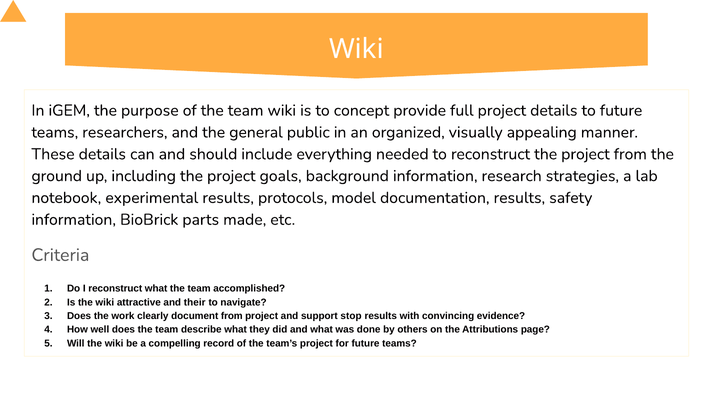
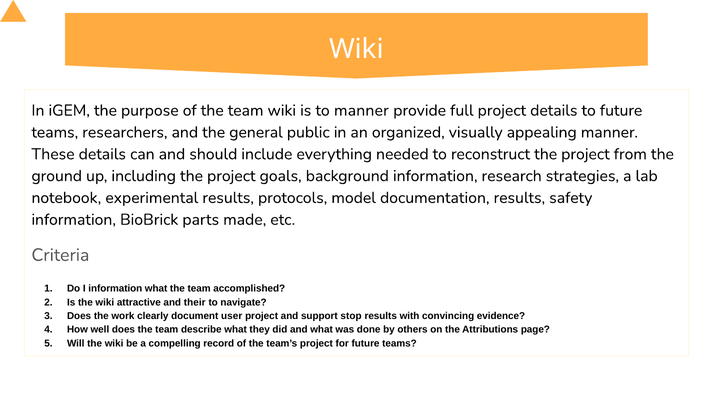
to concept: concept -> manner (361, 110)
I reconstruct: reconstruct -> information (115, 289)
document from: from -> user (232, 316)
